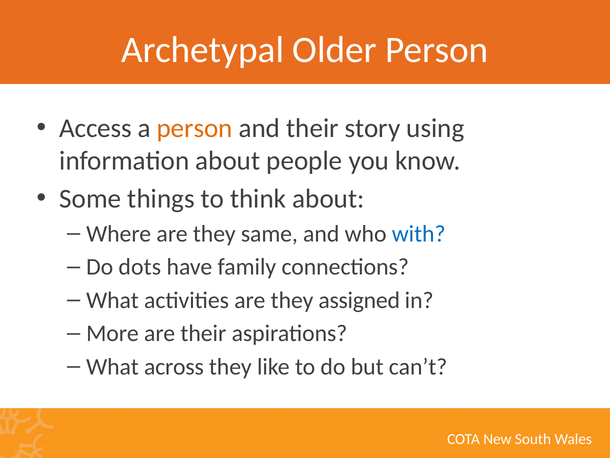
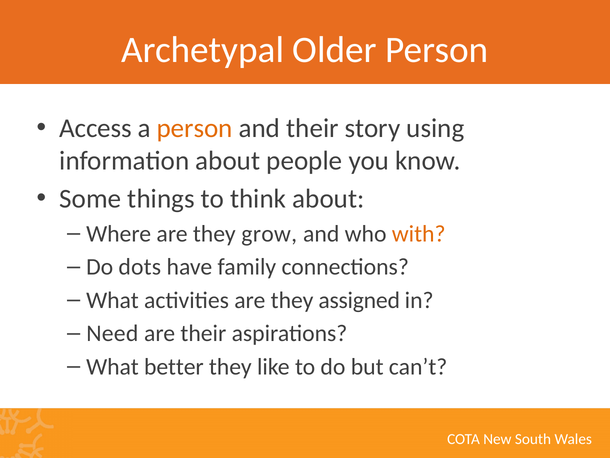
same: same -> grow (269, 234)
with colour: blue -> orange (419, 234)
More: More -> Need (112, 333)
across: across -> better (174, 366)
